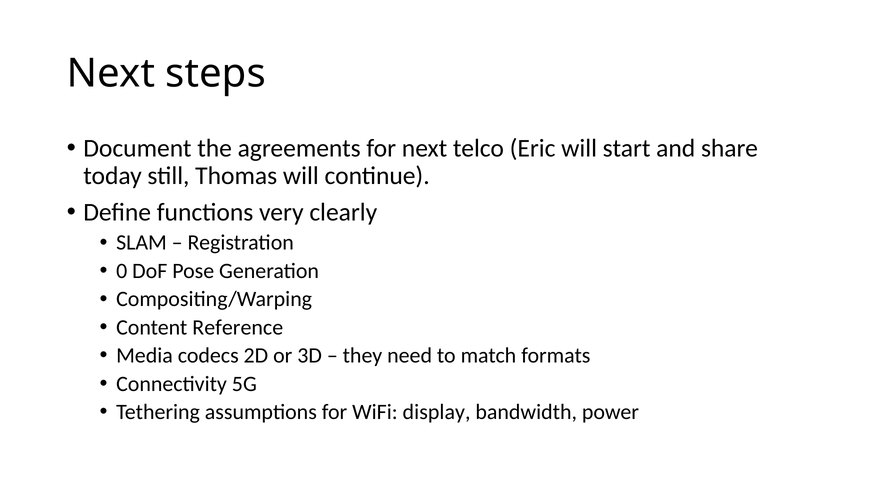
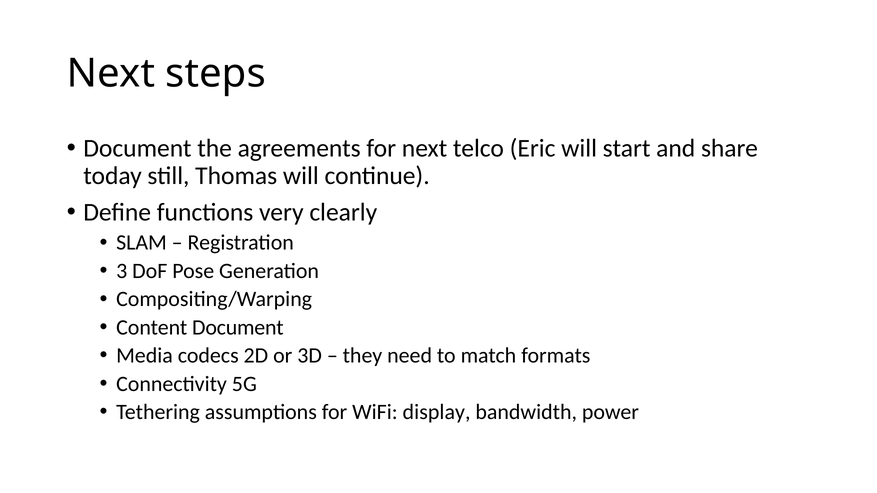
0: 0 -> 3 (122, 271)
Content Reference: Reference -> Document (238, 328)
